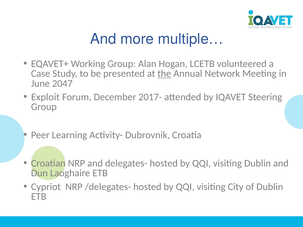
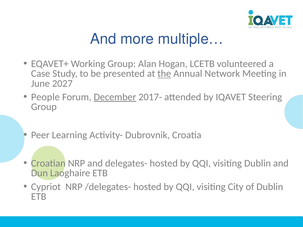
2047: 2047 -> 2027 (62, 84)
Exploit: Exploit -> People (45, 97)
December underline: none -> present (115, 97)
